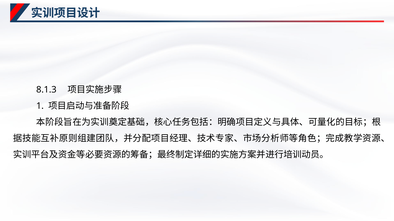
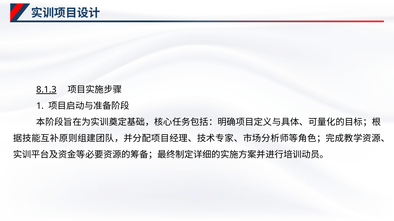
8.1.3 underline: none -> present (46, 90)
